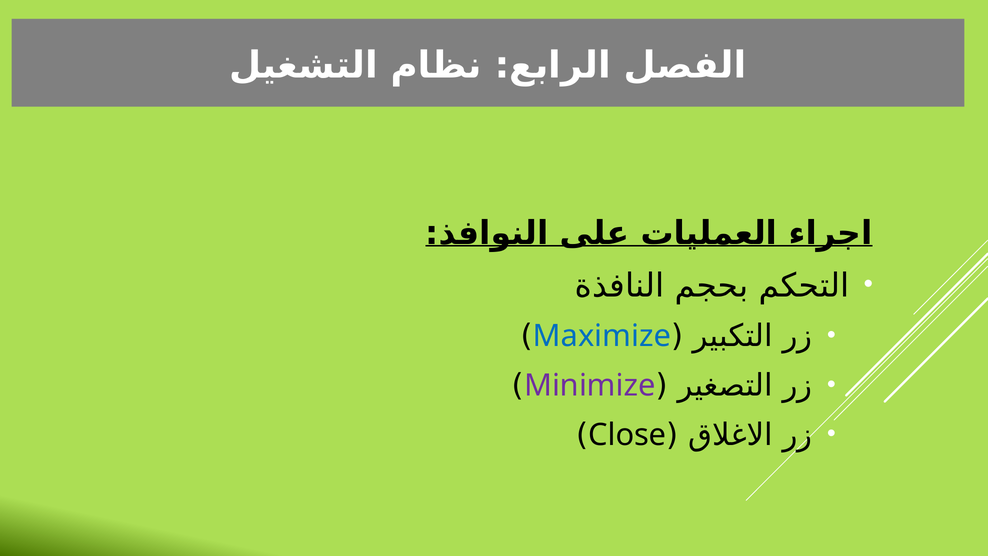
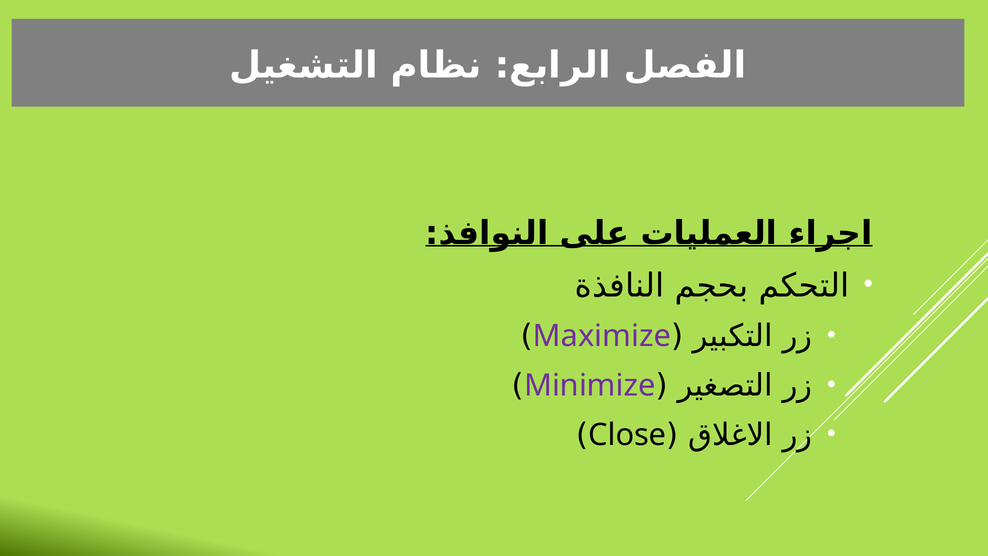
Maximize colour: blue -> purple (602, 336)
